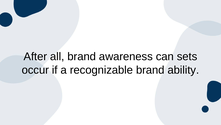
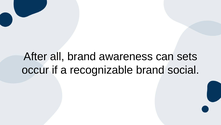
ability: ability -> social (183, 70)
